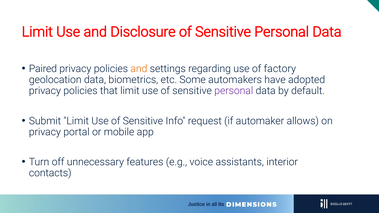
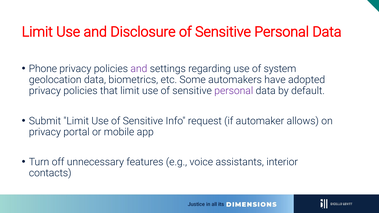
Paired: Paired -> Phone (43, 69)
and colour: orange -> purple (139, 69)
factory: factory -> system (280, 69)
